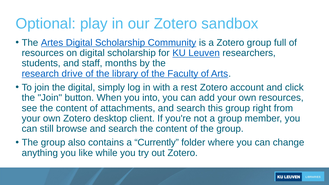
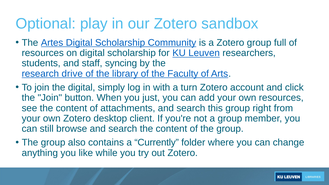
months: months -> syncing (121, 63)
rest: rest -> turn (189, 87)
into: into -> just (151, 98)
